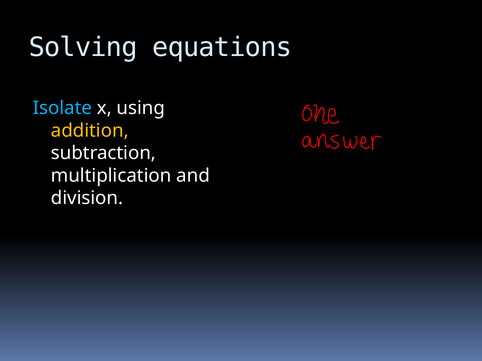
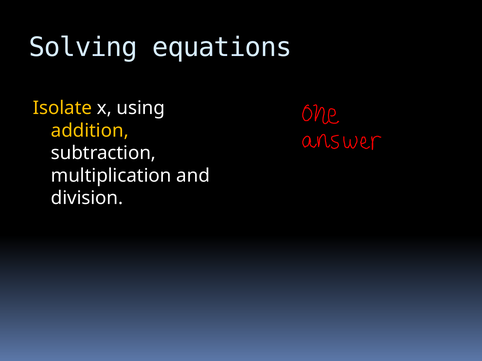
Isolate colour: light blue -> yellow (62, 108)
